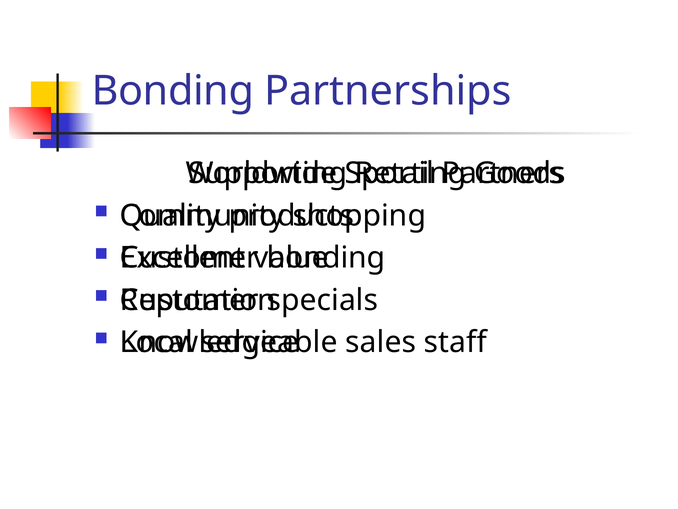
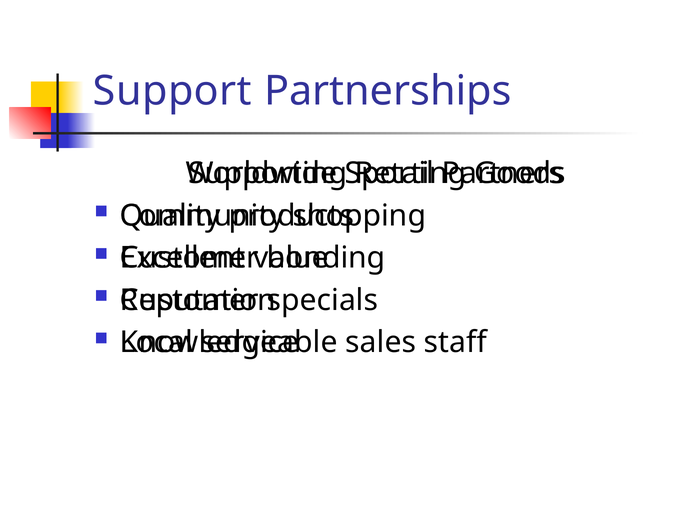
Bonding: Bonding -> Support (172, 91)
